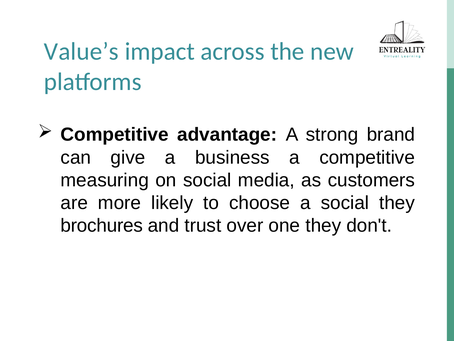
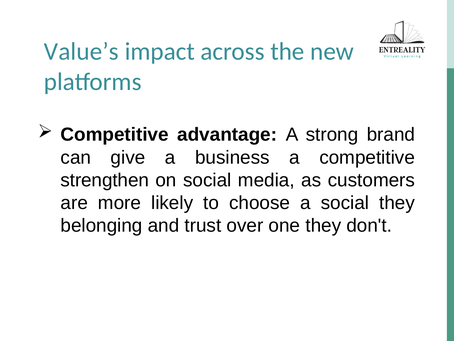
measuring: measuring -> strengthen (105, 180)
brochures: brochures -> belonging (102, 225)
